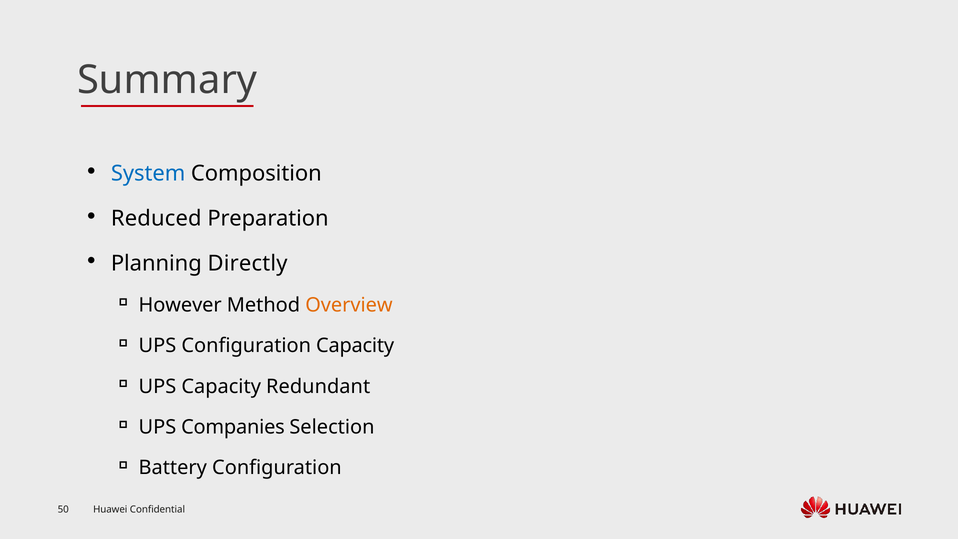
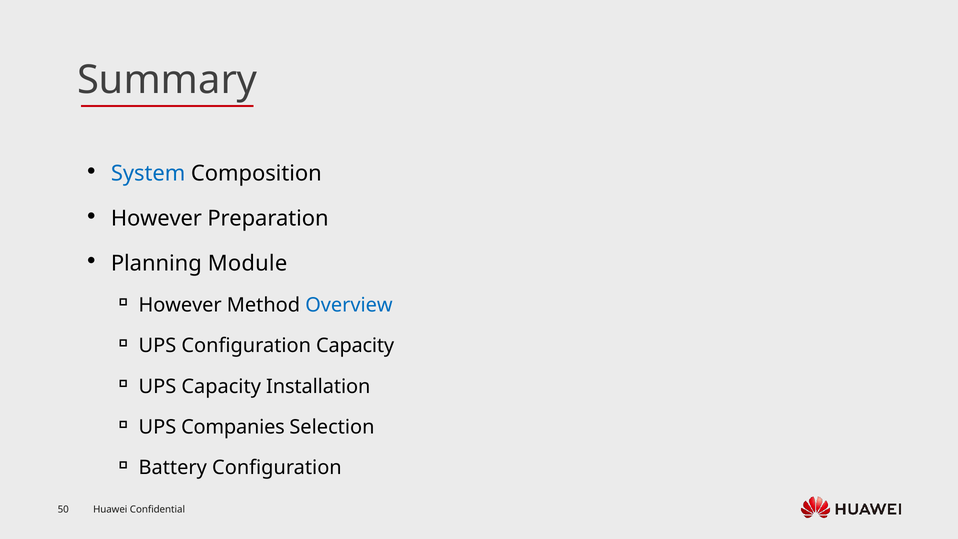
Reduced: Reduced -> However (156, 218)
Directly: Directly -> Module (248, 263)
Overview colour: orange -> blue (349, 305)
Redundant: Redundant -> Installation (318, 386)
